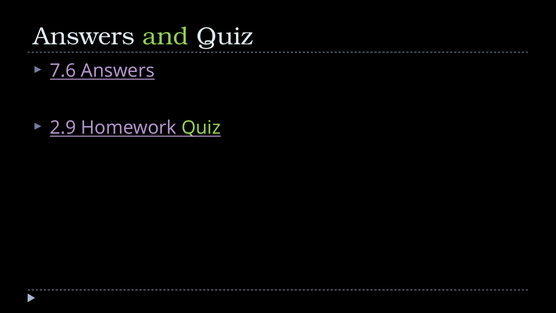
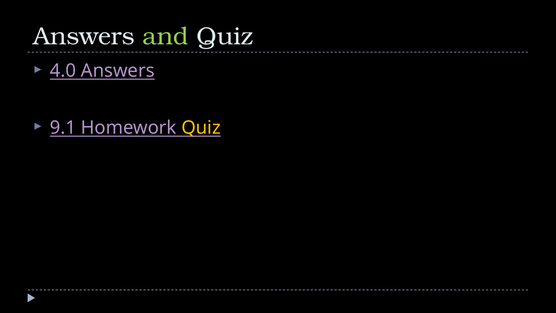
7.6: 7.6 -> 4.0 (63, 71)
2.9: 2.9 -> 9.1 (63, 128)
Quiz colour: light green -> yellow (201, 128)
